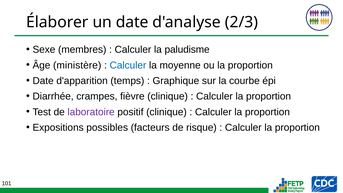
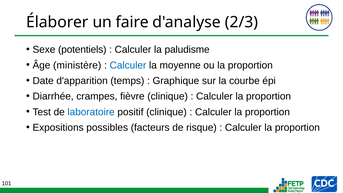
un date: date -> faire (132, 22)
membres: membres -> potentiels (82, 50)
laboratoire colour: purple -> blue (91, 112)
